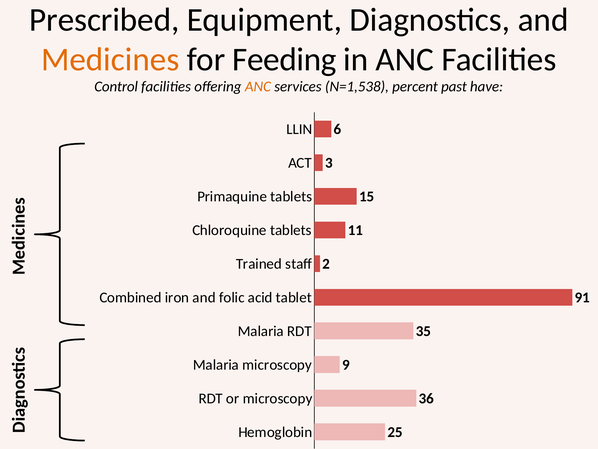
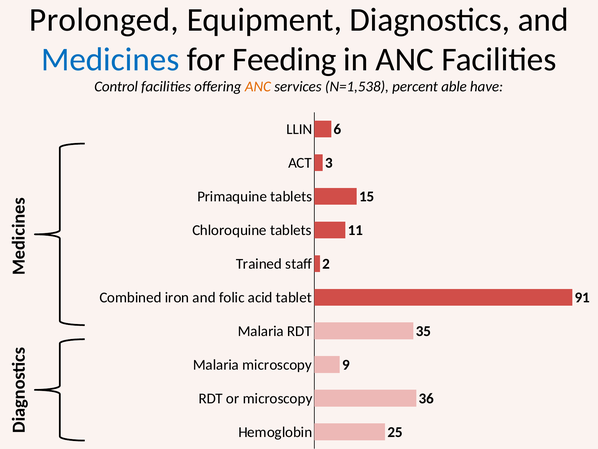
Prescribed: Prescribed -> Prolonged (104, 20)
Medicines colour: orange -> blue (110, 60)
past: past -> able (454, 87)
